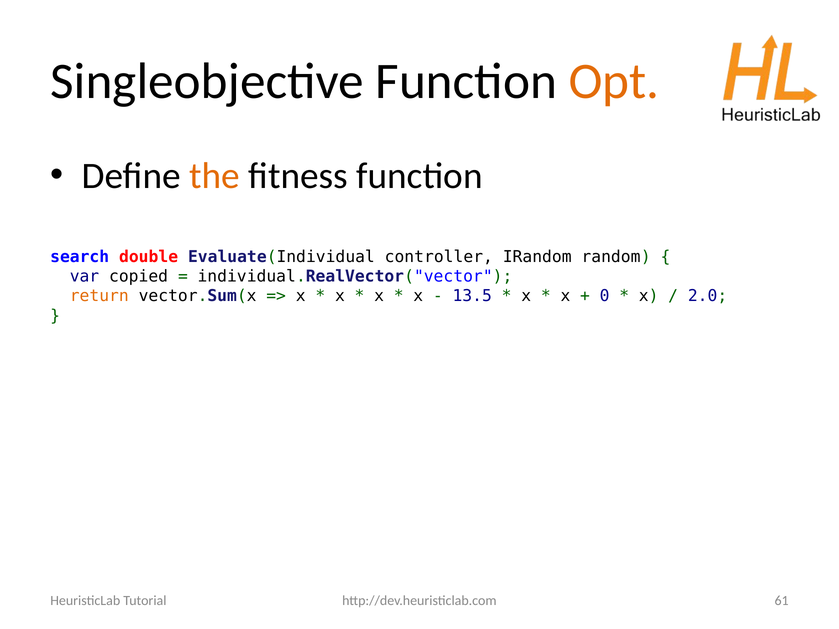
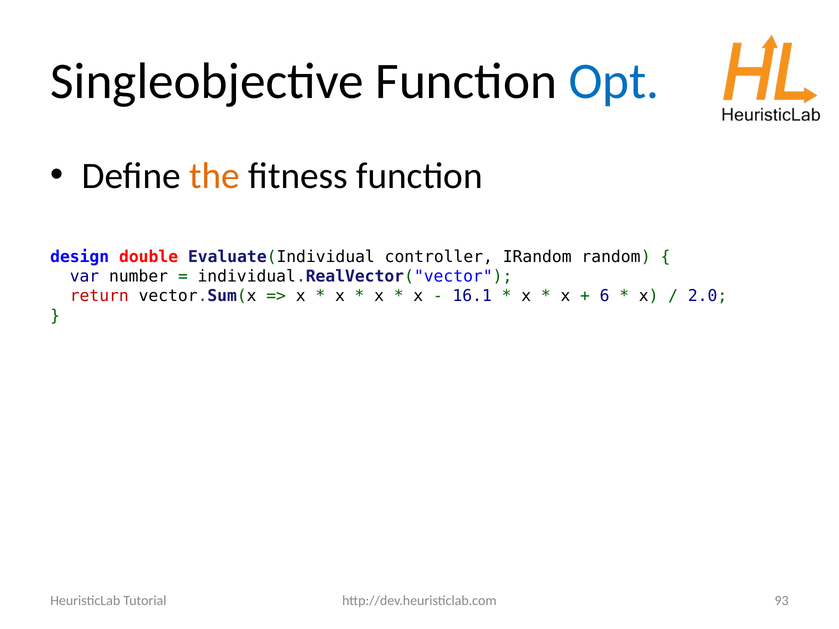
Opt colour: orange -> blue (614, 81)
search: search -> design (80, 257)
copied: copied -> number (139, 277)
return colour: orange -> red (99, 296)
13.5: 13.5 -> 16.1 (472, 296)
0: 0 -> 6 (605, 296)
61: 61 -> 93 (782, 601)
